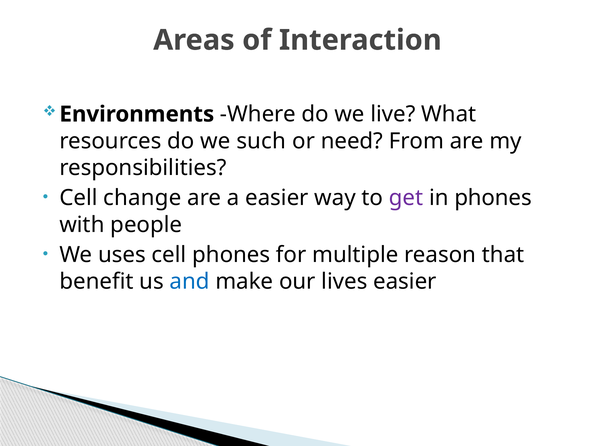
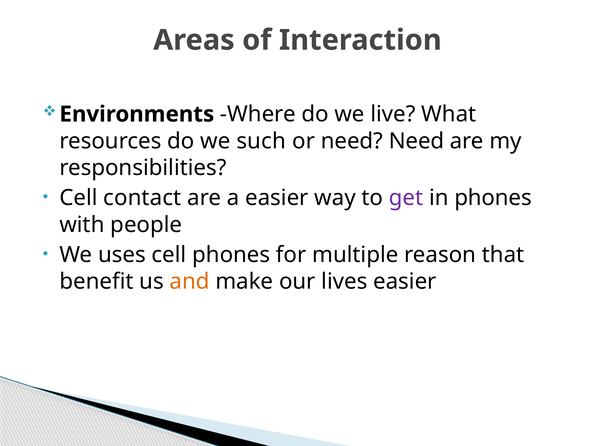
need From: From -> Need (416, 141)
change: change -> contact (142, 198)
and colour: blue -> orange (190, 282)
